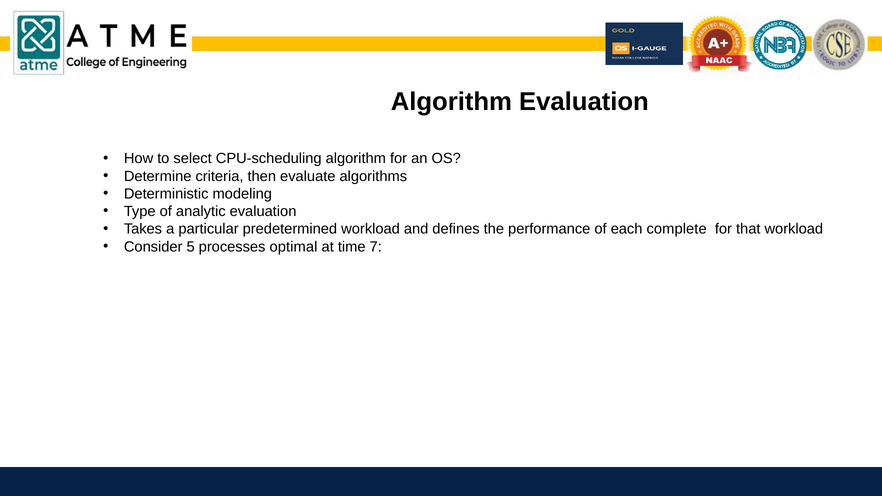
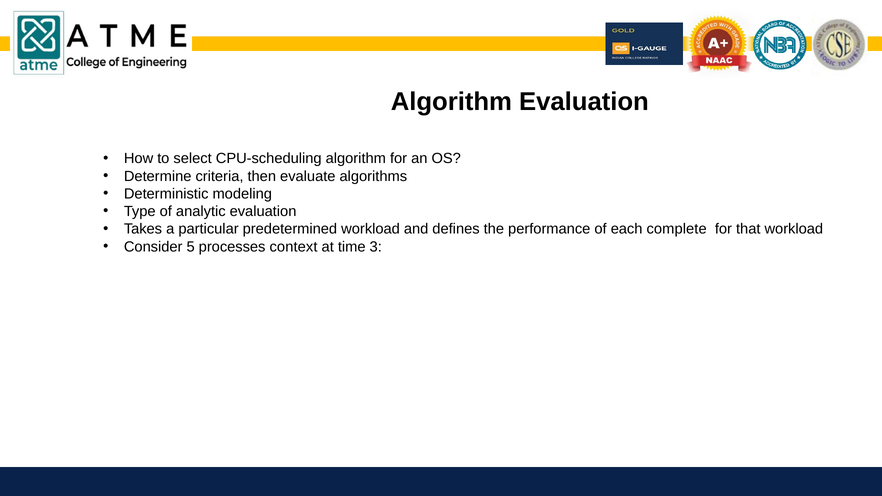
optimal: optimal -> context (294, 247)
7: 7 -> 3 (376, 247)
